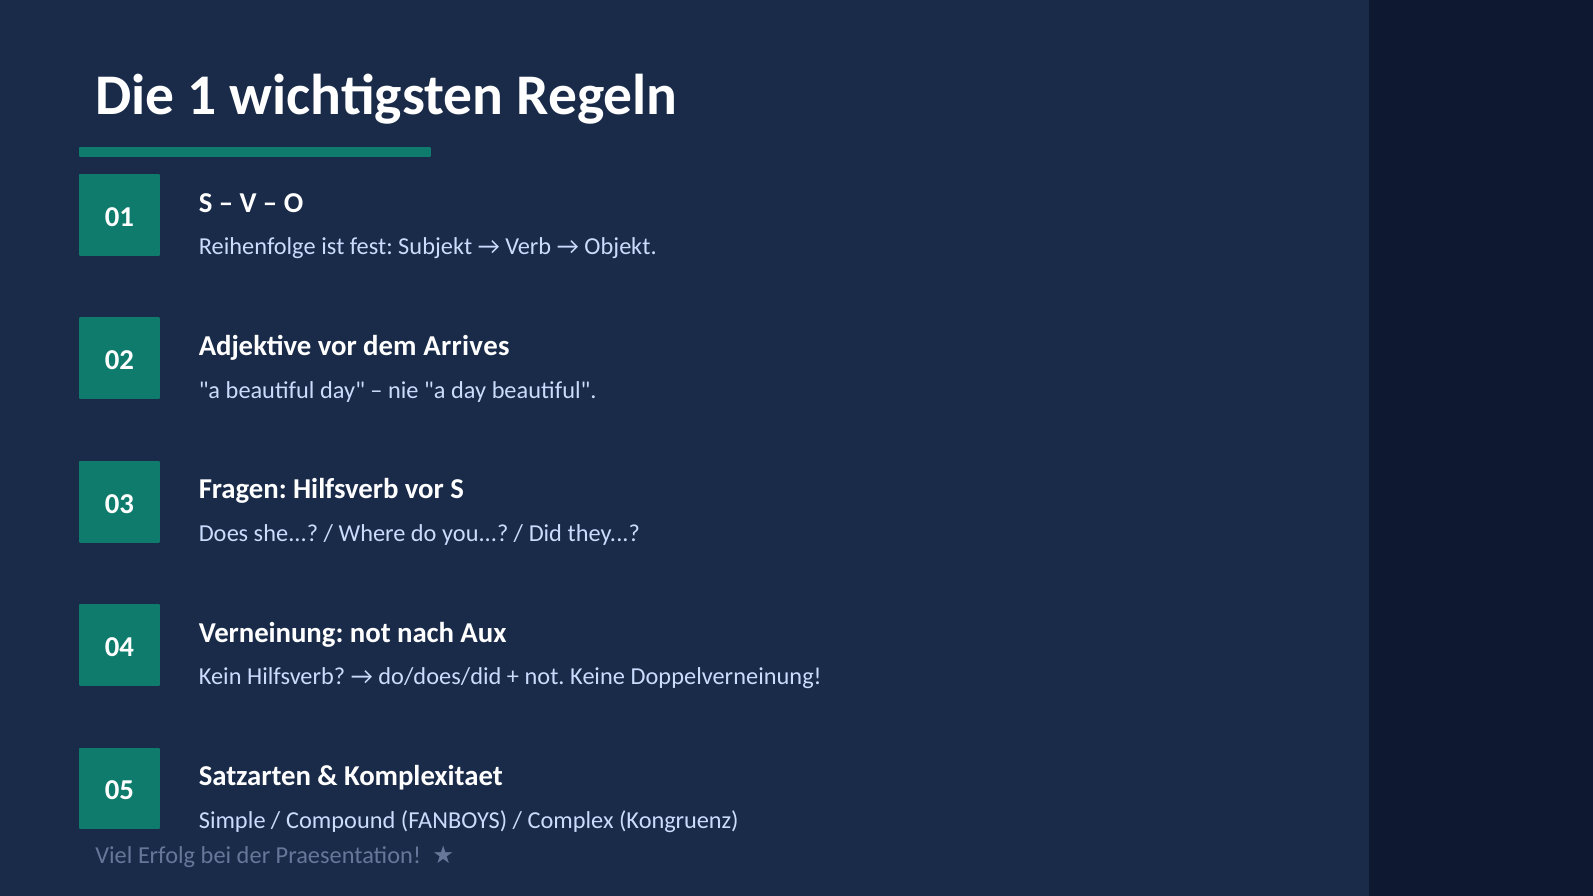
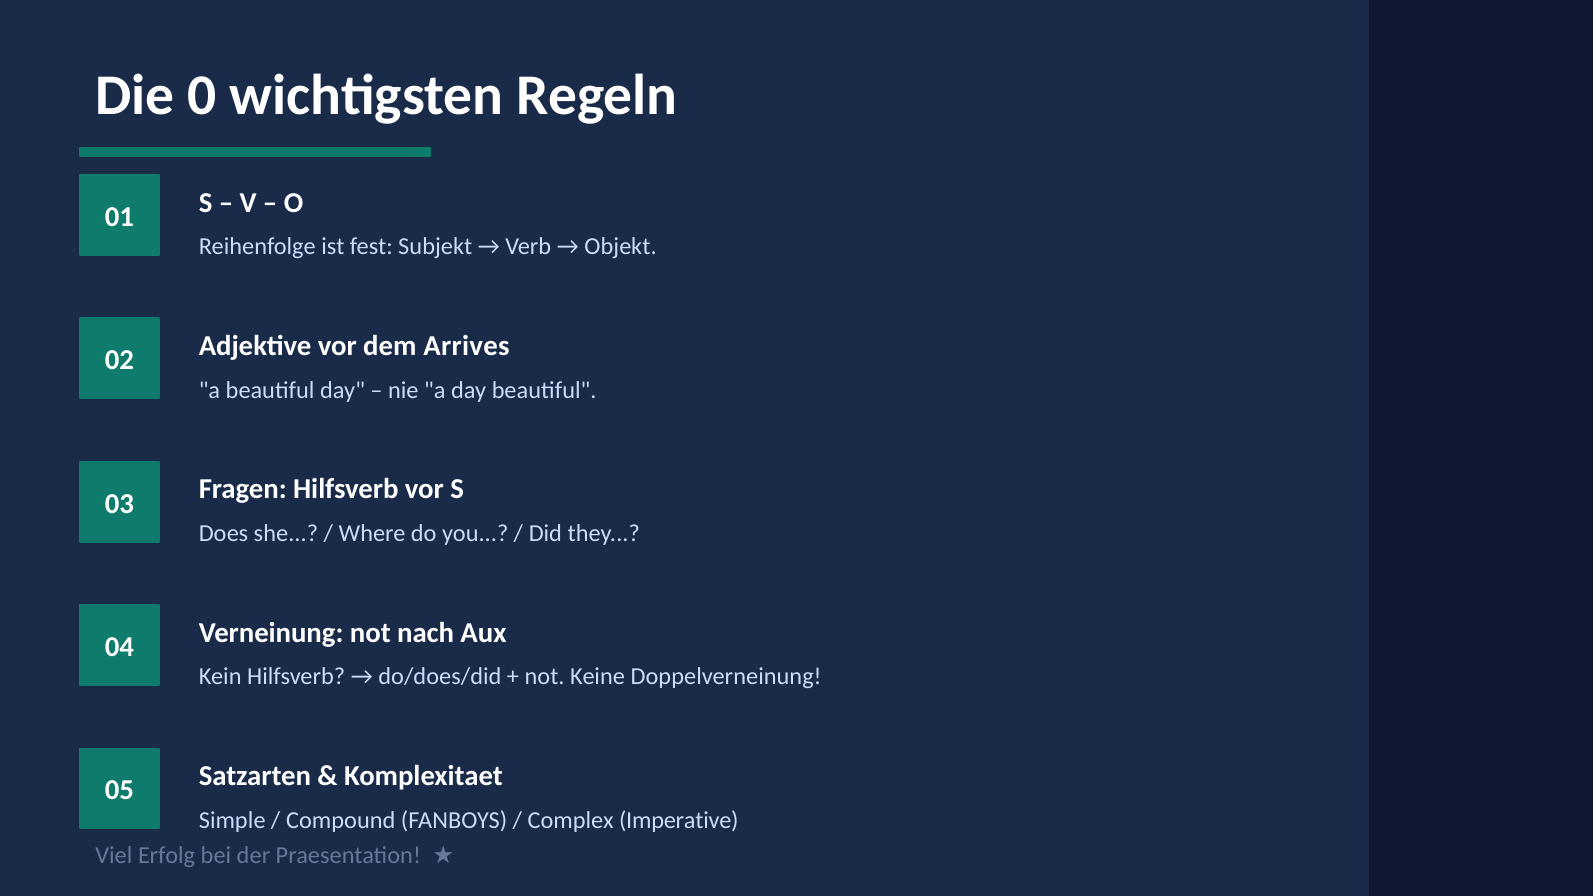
1: 1 -> 0 (202, 96)
Kongruenz: Kongruenz -> Imperative (679, 820)
